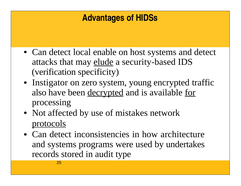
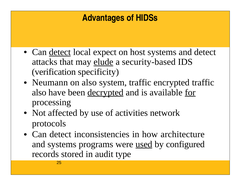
detect underline: none -> present (60, 52)
enable: enable -> expect (105, 52)
Instigator: Instigator -> Neumann (50, 83)
on zero: zero -> also (89, 83)
system young: young -> traffic (140, 83)
mistakes: mistakes -> activities (132, 113)
protocols underline: present -> none (49, 124)
used underline: none -> present (144, 144)
undertakes: undertakes -> configured (185, 144)
